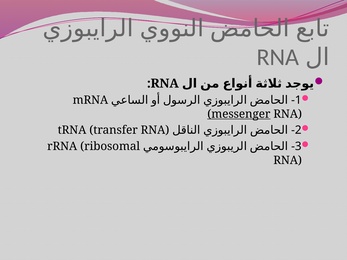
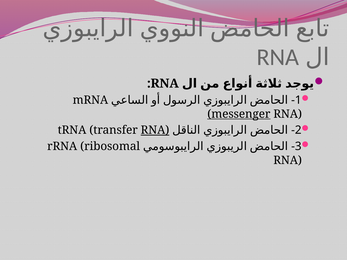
RNA underline: none -> present (155, 130)
